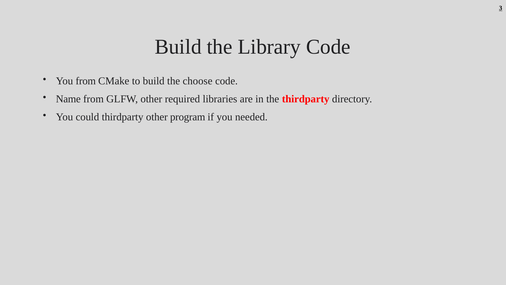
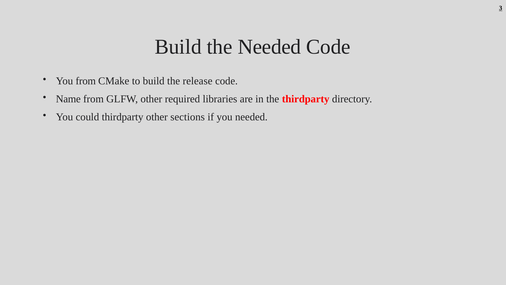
the Library: Library -> Needed (269, 47)
choose: choose -> release (198, 81)
program: program -> sections (188, 117)
